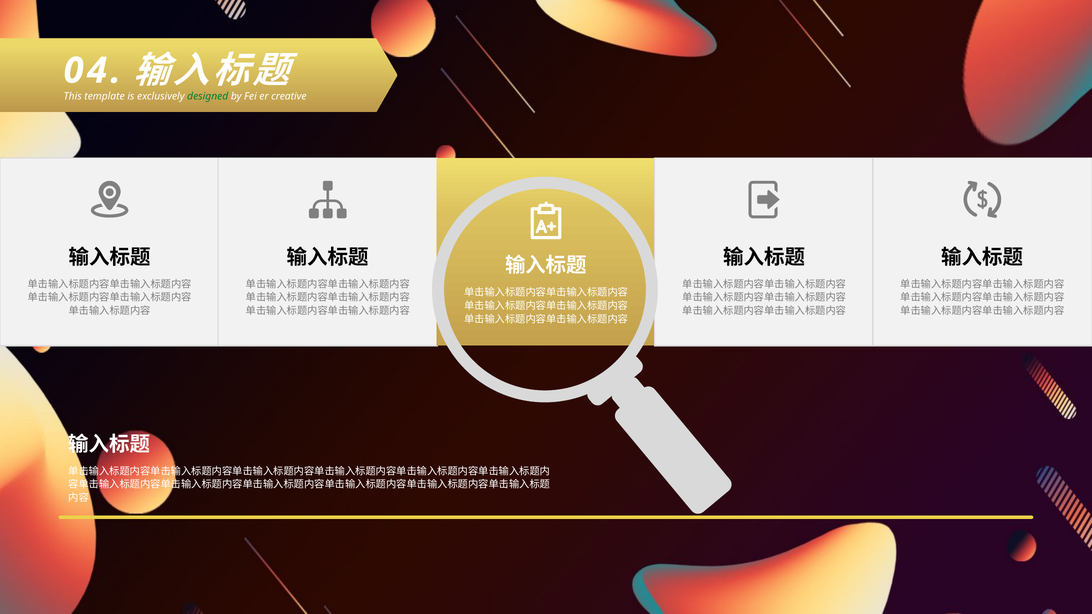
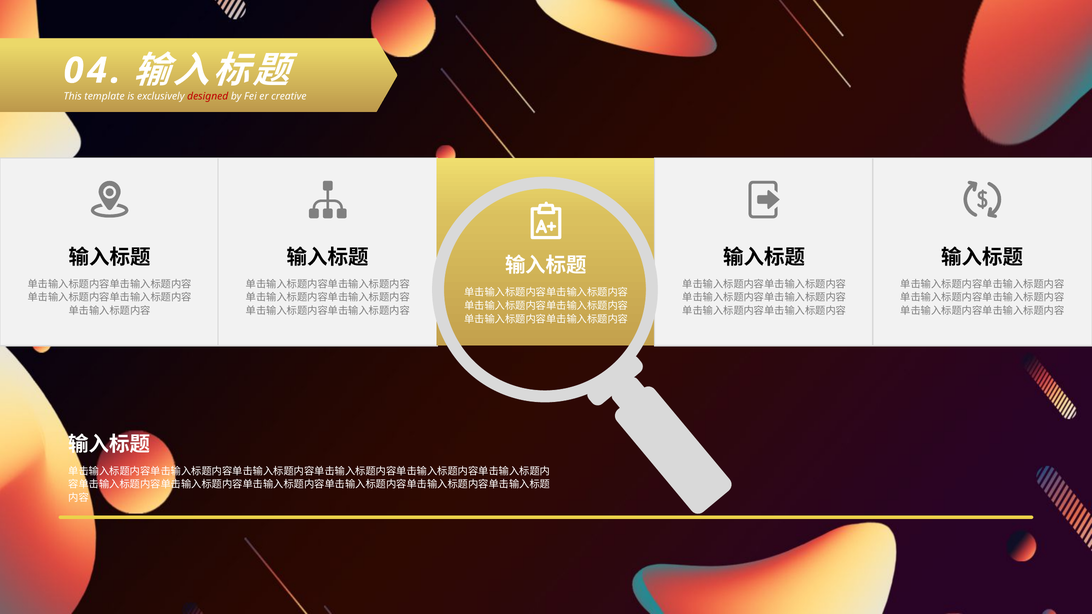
designed colour: green -> red (208, 96)
